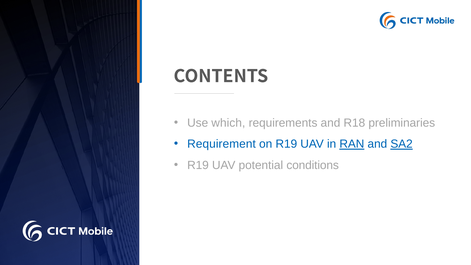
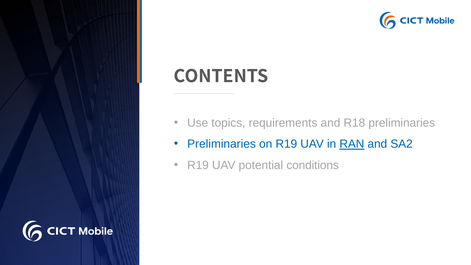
which: which -> topics (228, 123)
Requirement: Requirement -> Preliminaries (222, 144)
SA2 underline: present -> none (402, 144)
